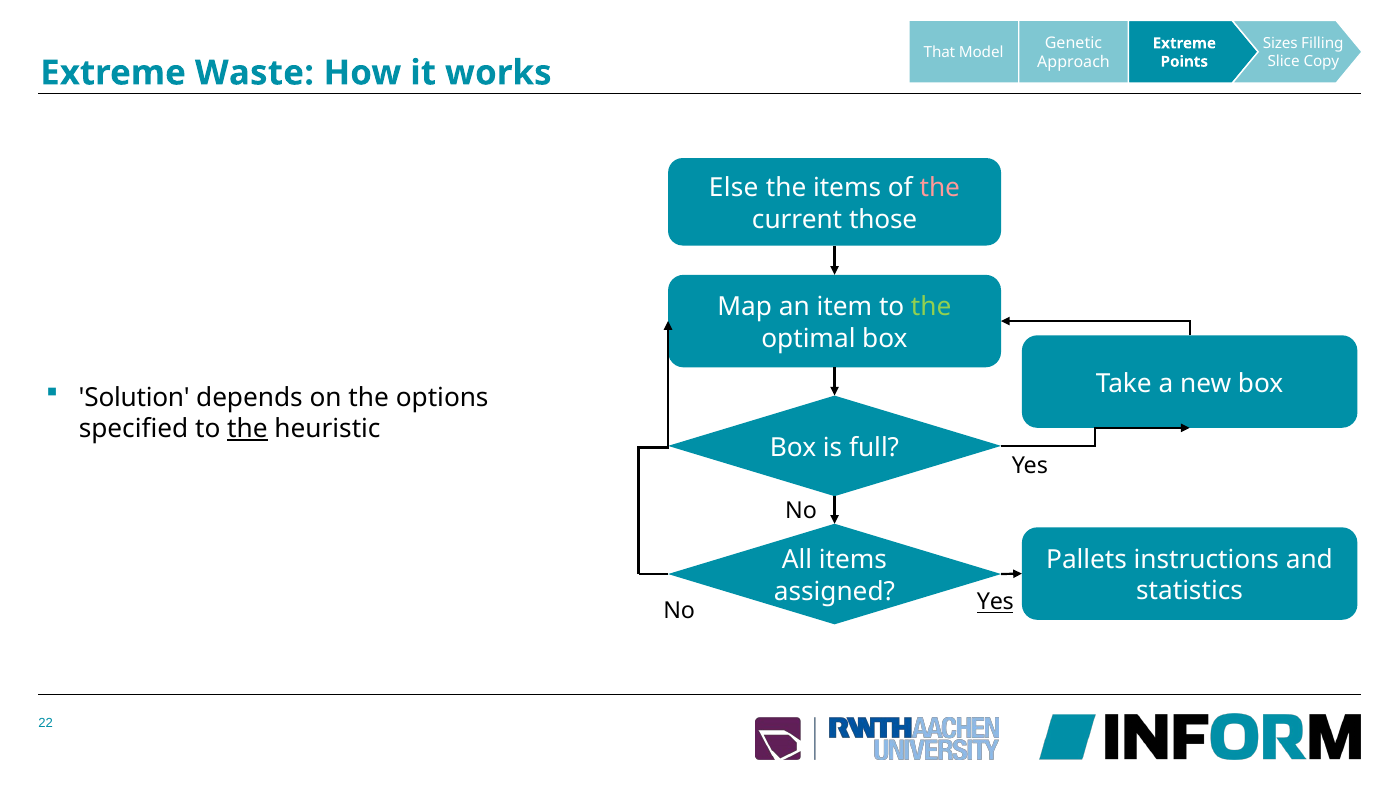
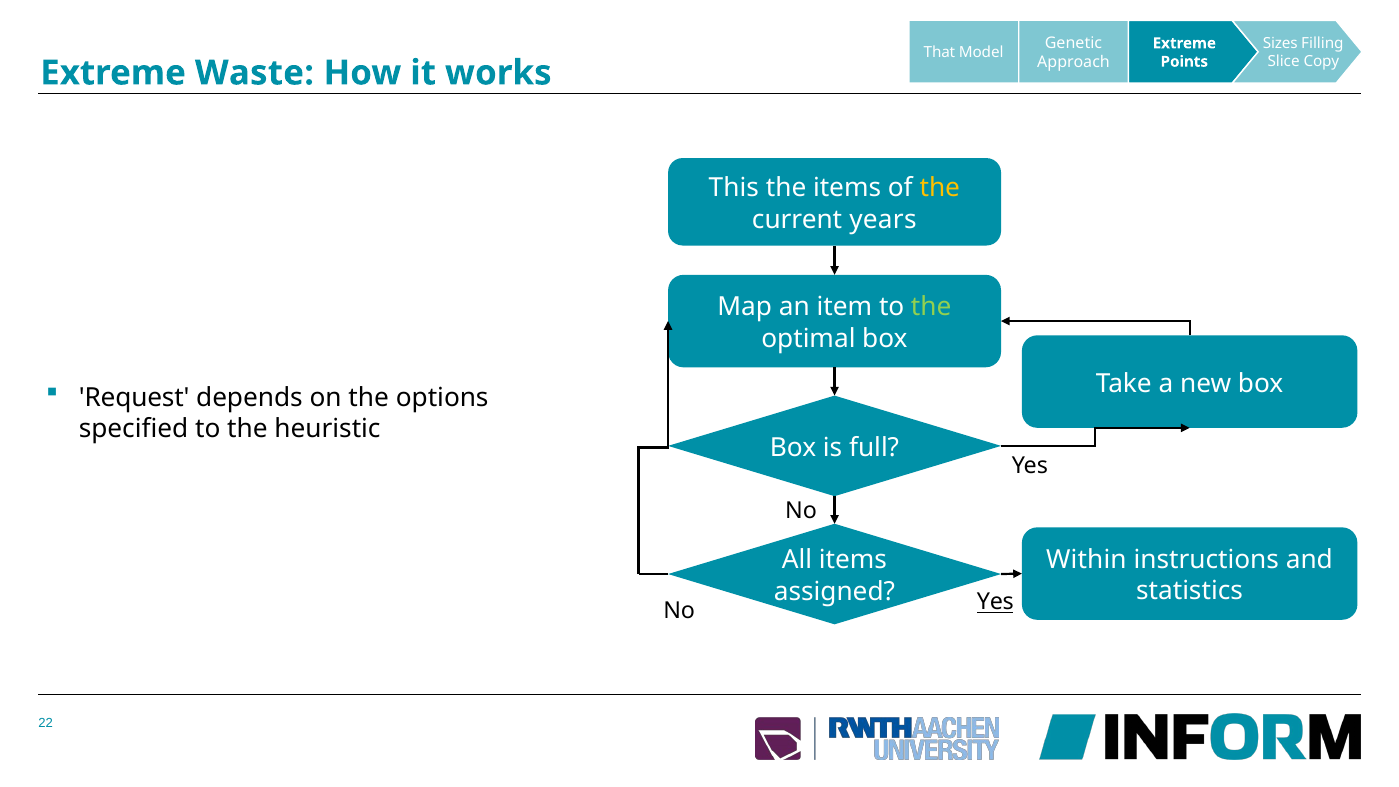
Else: Else -> This (734, 188)
the colour: pink -> yellow (940, 188)
those: those -> years (883, 219)
Solution: Solution -> Request (134, 397)
the underline: present -> none (247, 429)
Pallets: Pallets -> Within (1086, 560)
